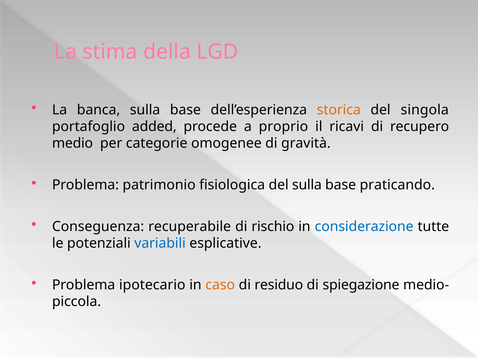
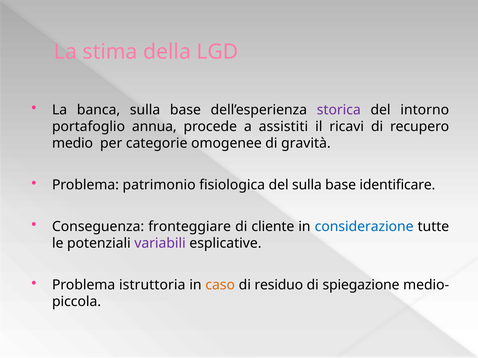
storica colour: orange -> purple (339, 110)
singola: singola -> intorno (425, 110)
added: added -> annua (154, 127)
proprio: proprio -> assistiti (283, 127)
praticando: praticando -> identificare (397, 185)
recuperabile: recuperabile -> fronteggiare (190, 227)
rischio: rischio -> cliente (273, 227)
variabili colour: blue -> purple (160, 244)
ipotecario: ipotecario -> istruttoria (152, 285)
